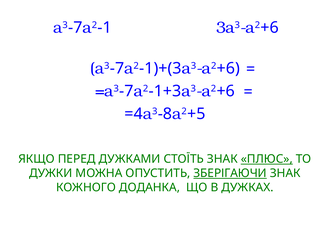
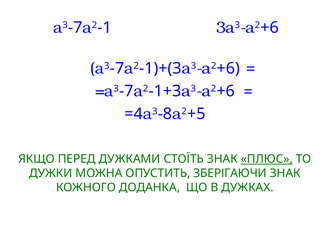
ЗБЕРІГАЮЧИ underline: present -> none (230, 174)
